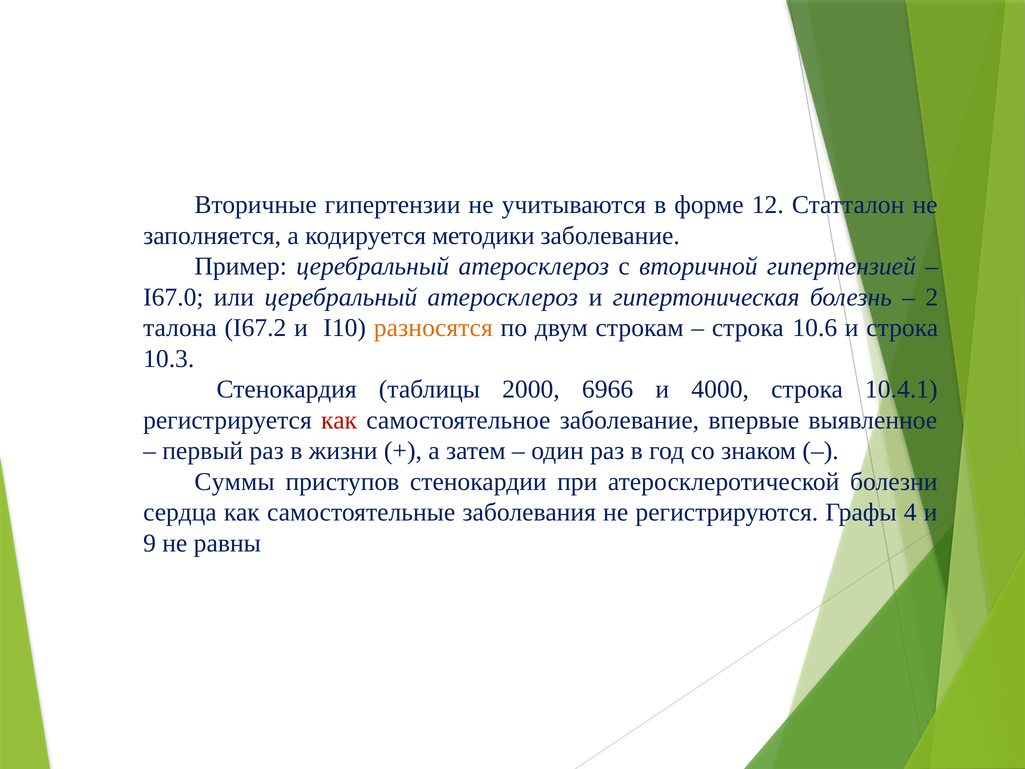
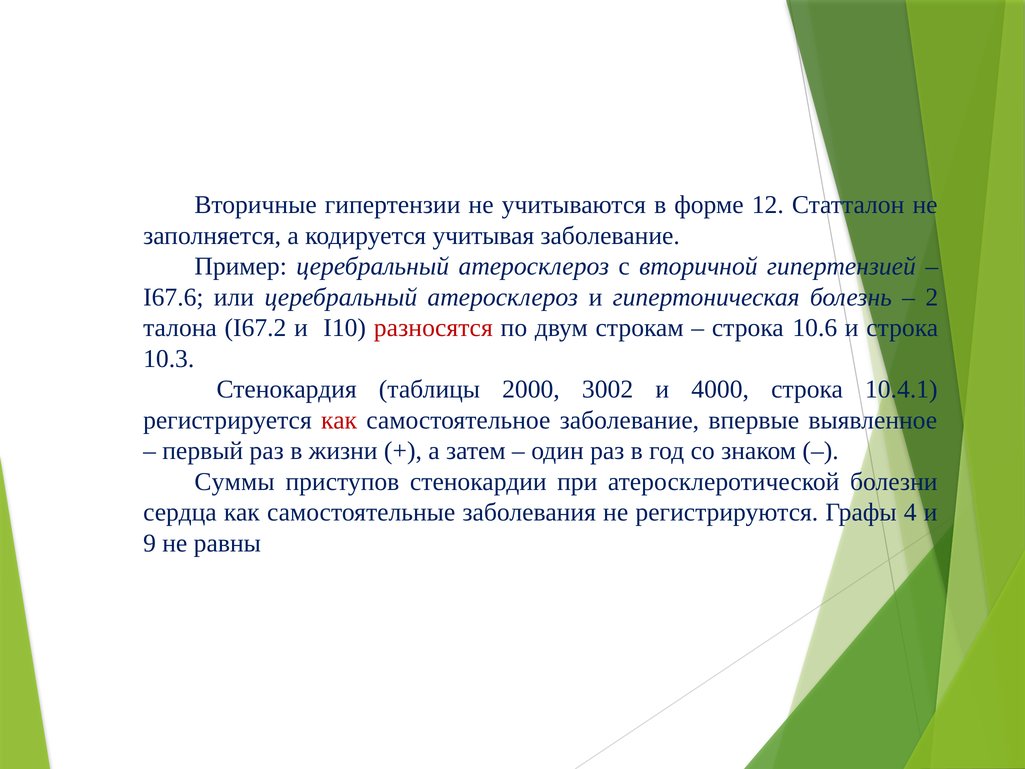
методики: методики -> учитывая (483, 235)
I67.0: I67.0 -> I67.6 (173, 297)
разносятся colour: orange -> red (433, 328)
6966: 6966 -> 3002 (608, 389)
